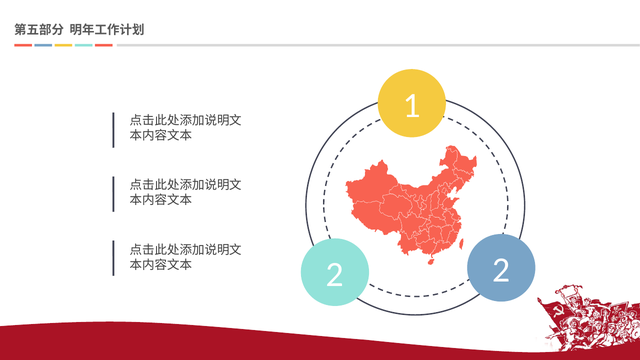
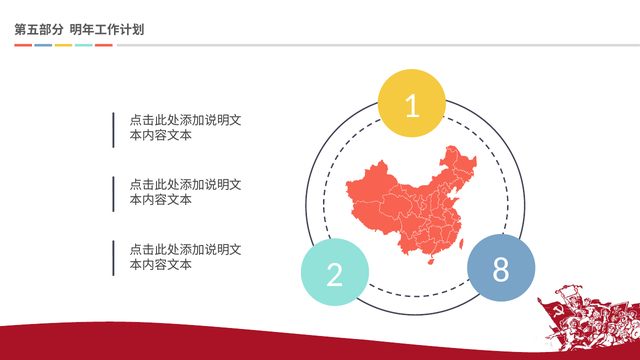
2 2: 2 -> 8 (501, 270)
